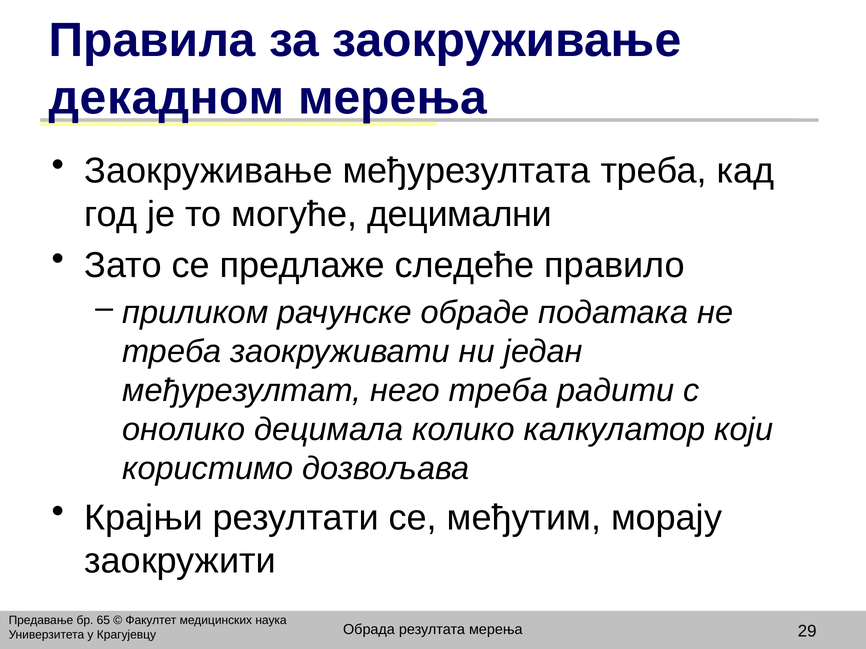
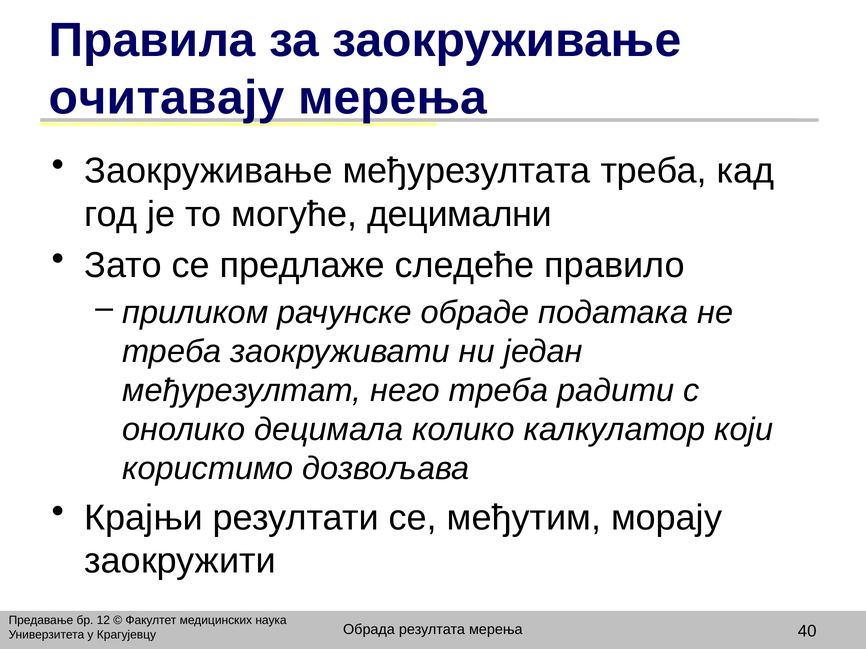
декадном: декадном -> очитавају (167, 98)
65: 65 -> 12 (103, 621)
29: 29 -> 40 (807, 632)
